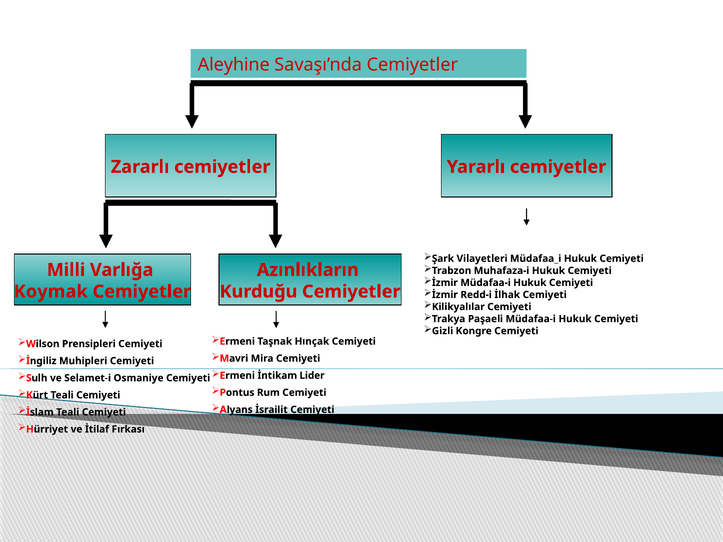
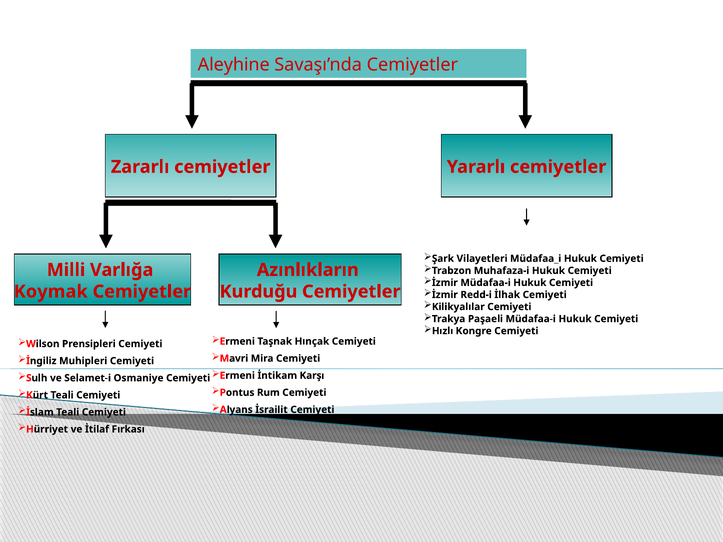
Gizli: Gizli -> Hızlı (443, 331)
Lider: Lider -> Karşı (312, 376)
